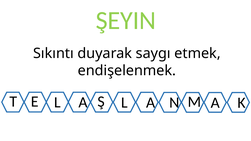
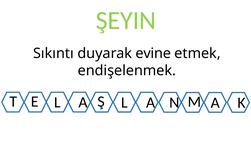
saygı: saygı -> evine (153, 54)
